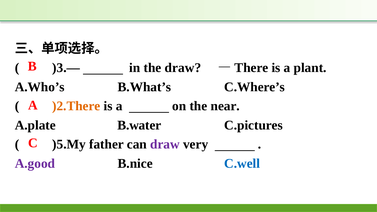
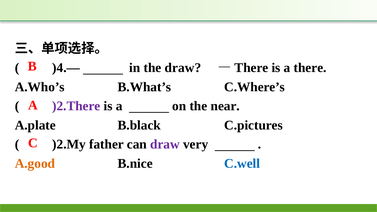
)3.—: )3.— -> )4.— (66, 68)
a plant: plant -> there (310, 68)
)2.There colour: orange -> purple (76, 106)
B.water: B.water -> B.black (139, 125)
)5.My: )5.My -> )2.My (69, 144)
A.good colour: purple -> orange (35, 163)
